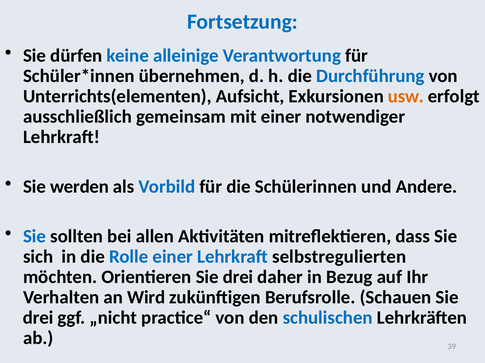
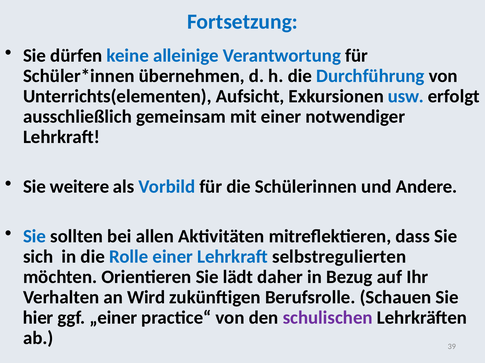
usw colour: orange -> blue (406, 96)
werden: werden -> weitere (80, 187)
Orientieren Sie drei: drei -> lädt (238, 277)
drei: drei -> hier (38, 318)
„nicht: „nicht -> „einer (113, 318)
schulischen colour: blue -> purple (328, 318)
